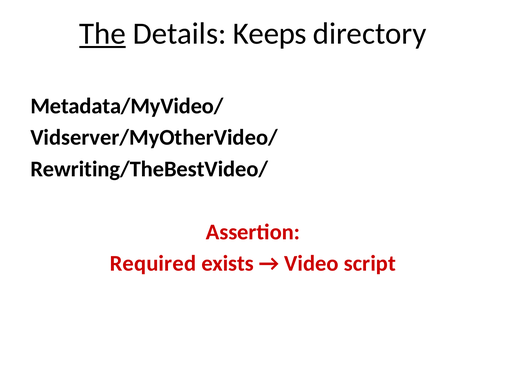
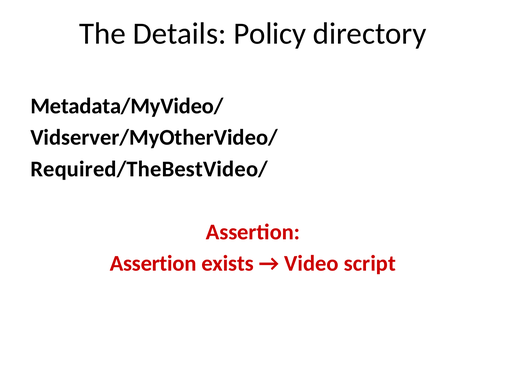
The underline: present -> none (103, 34)
Keeps: Keeps -> Policy (270, 34)
Rewriting/TheBestVideo/: Rewriting/TheBestVideo/ -> Required/TheBestVideo/ (149, 169)
Required: Required -> Assertion (153, 264)
